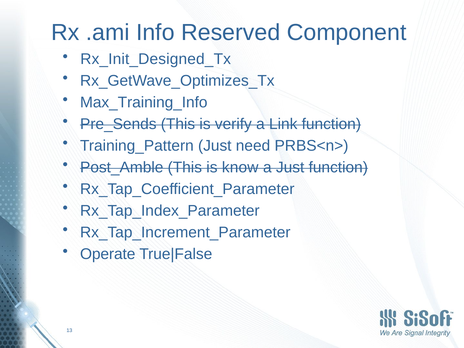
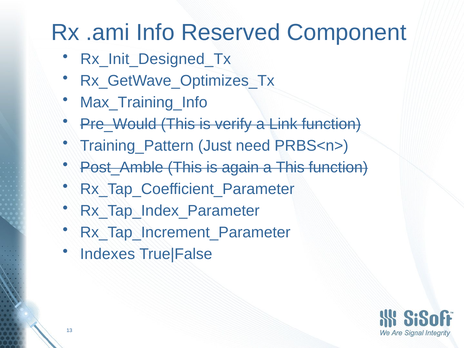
Pre_Sends: Pre_Sends -> Pre_Would (118, 124)
know: know -> again (240, 167)
a Just: Just -> This (290, 167)
Operate: Operate -> Indexes (108, 254)
